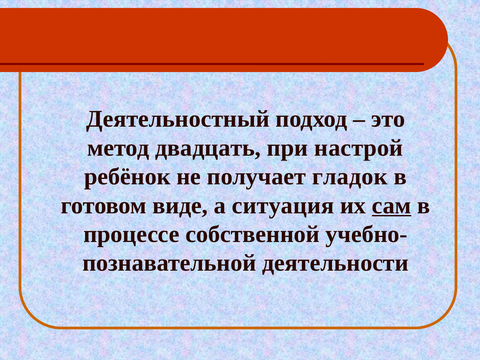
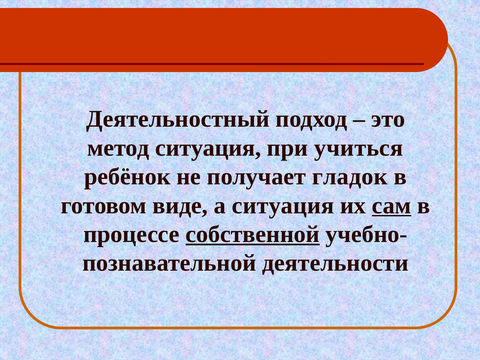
метод двадцать: двадцать -> ситуация (208, 148)
настрой: настрой -> учиться (359, 148)
собственной underline: none -> present (253, 234)
